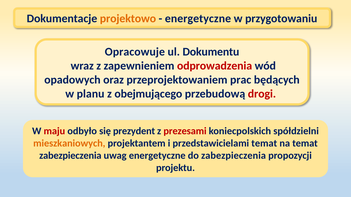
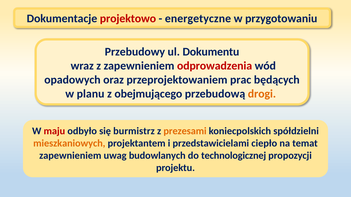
projektowo colour: orange -> red (128, 19)
Opracowuje: Opracowuje -> Przebudowy (135, 52)
drogi colour: red -> orange (262, 94)
prezydent: prezydent -> burmistrz (134, 131)
prezesami colour: red -> orange (185, 131)
przedstawicielami temat: temat -> ciepło (264, 144)
zabezpieczenia: zabezpieczenia -> zapewnieniem (70, 156)
uwag energetyczne: energetyczne -> budowlanych (157, 156)
do zabezpieczenia: zabezpieczenia -> technologicznej (234, 156)
